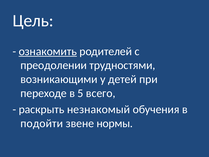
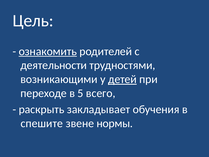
преодолении: преодолении -> деятельности (54, 65)
детей underline: none -> present (122, 79)
незнакомый: незнакомый -> закладывает (99, 109)
подойти: подойти -> спешите (42, 123)
